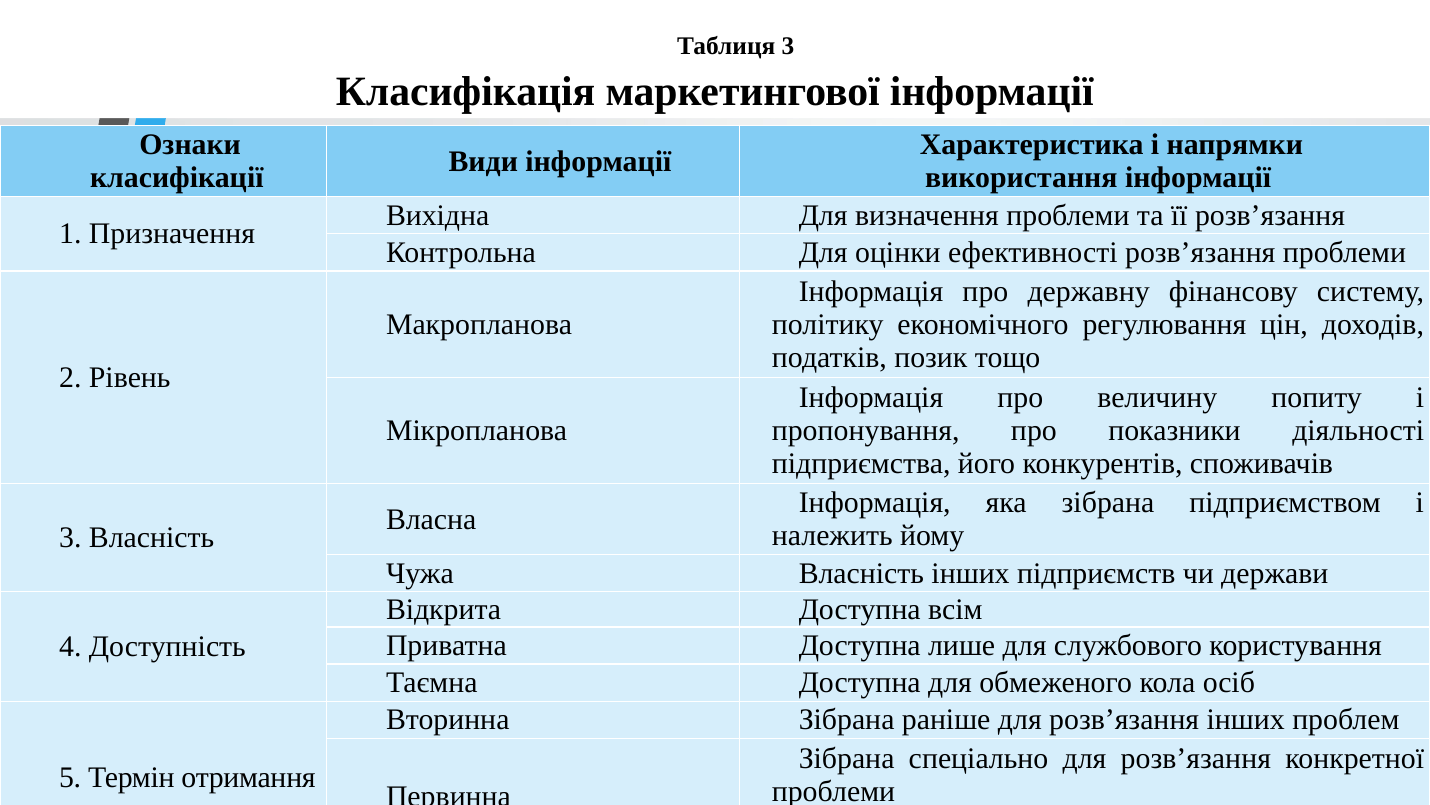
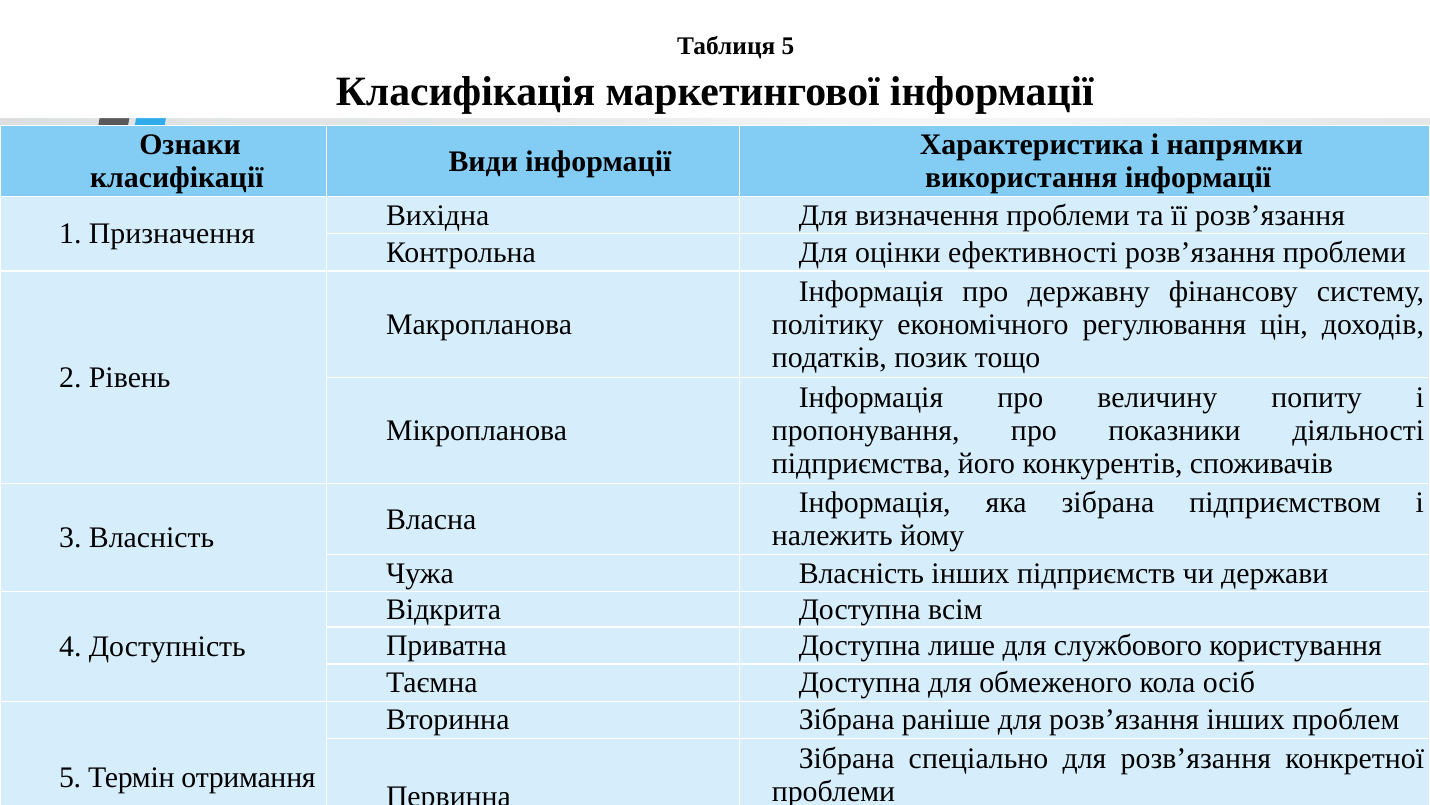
Таблиця 3: 3 -> 5 (788, 46)
